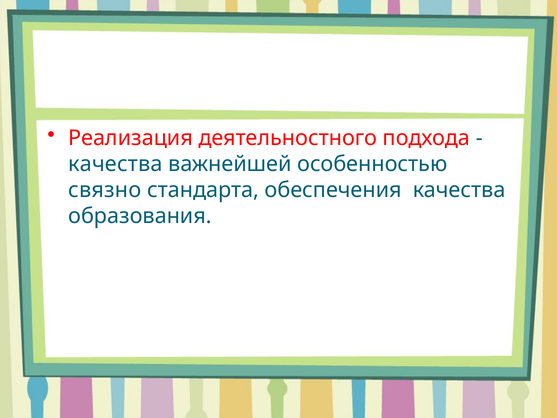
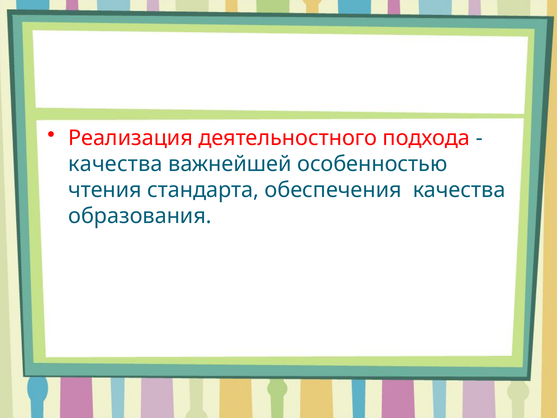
связно: связно -> чтения (105, 190)
